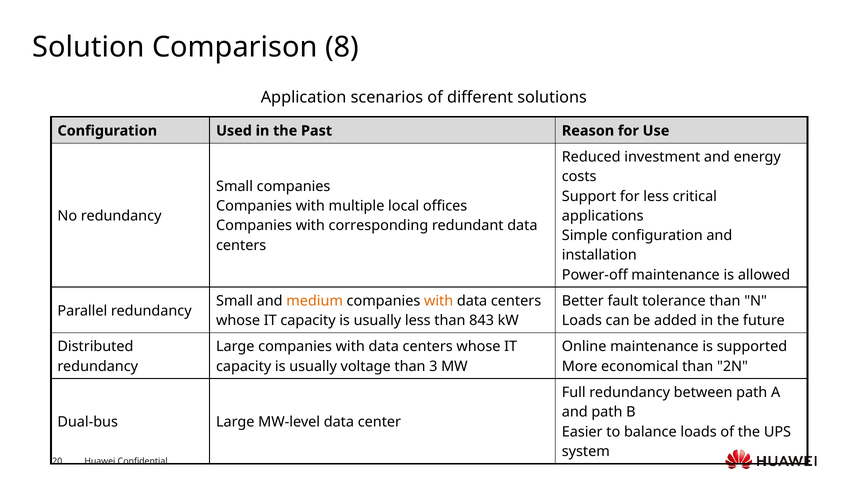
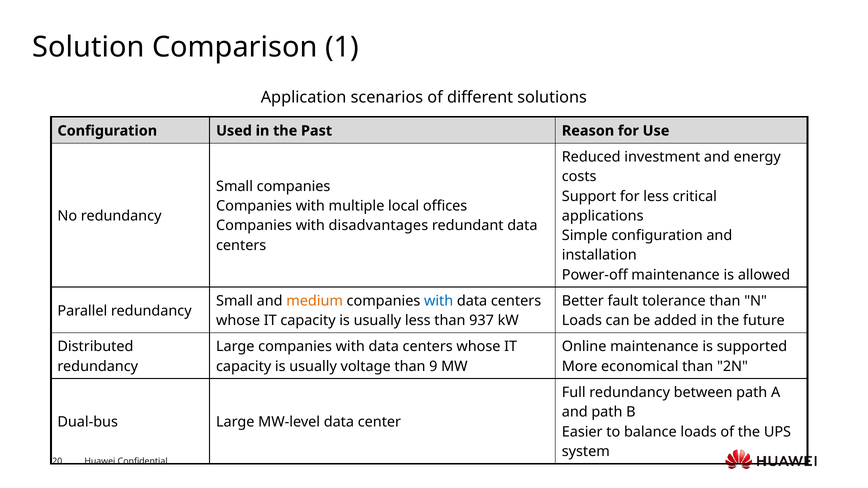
8: 8 -> 1 (342, 47)
corresponding: corresponding -> disadvantages (378, 226)
with colour: orange -> blue (439, 301)
843: 843 -> 937 (482, 321)
3: 3 -> 9 (433, 367)
